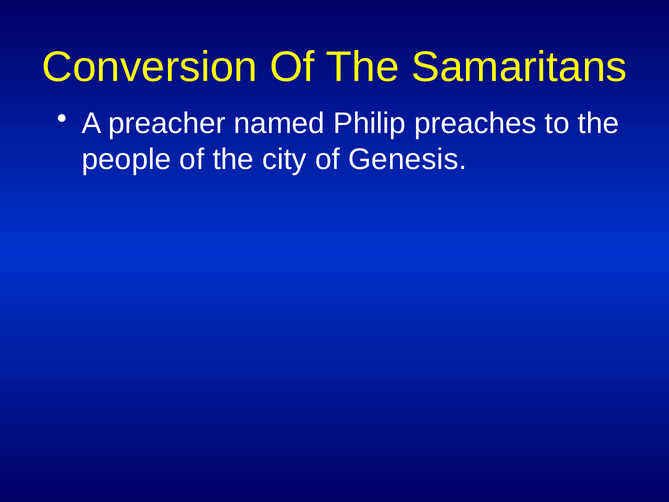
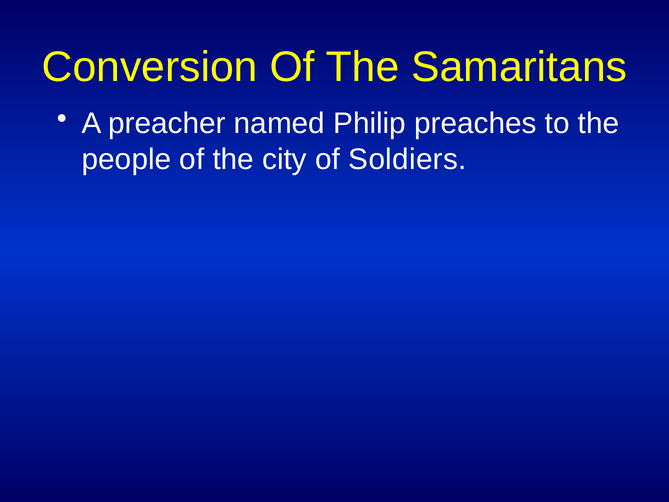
Genesis: Genesis -> Soldiers (407, 159)
